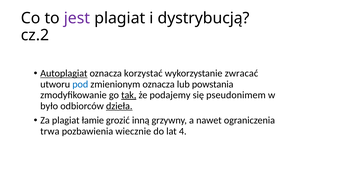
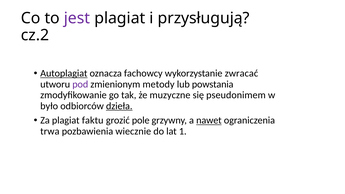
dystrybucją: dystrybucją -> przysługują (204, 18)
korzystać: korzystać -> fachowcy (143, 73)
pod colour: blue -> purple (80, 84)
zmienionym oznacza: oznacza -> metody (159, 84)
tak underline: present -> none (129, 95)
podajemy: podajemy -> muzyczne (170, 95)
łamie: łamie -> faktu (93, 120)
inną: inną -> pole (141, 120)
nawet underline: none -> present (209, 120)
4: 4 -> 1 (183, 131)
